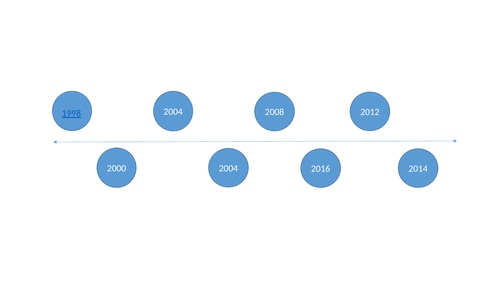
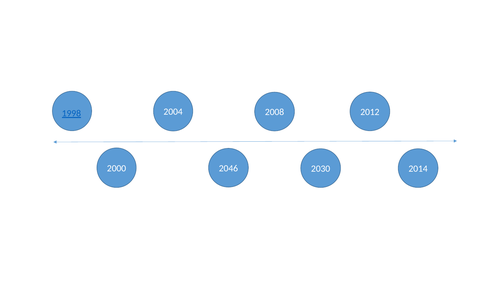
2004: 2004 -> 2046 (228, 168)
2016: 2016 -> 2030 (321, 169)
